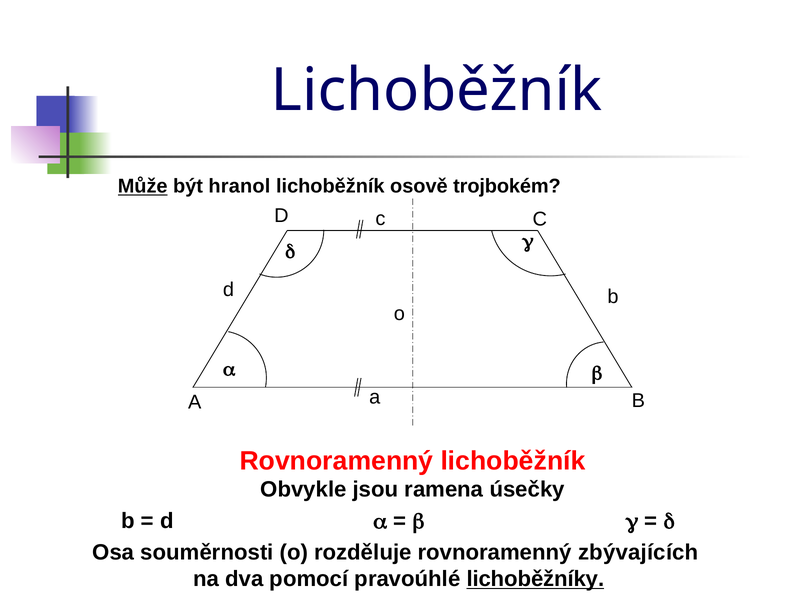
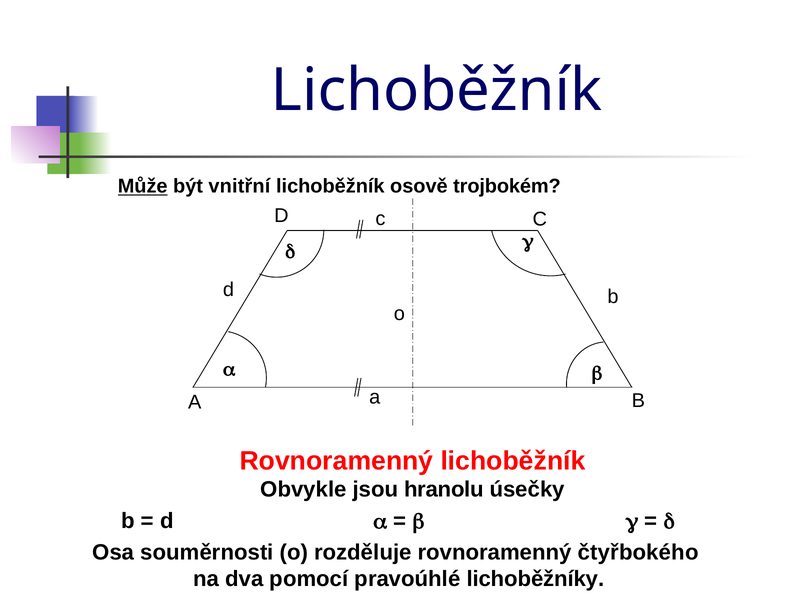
hranol: hranol -> vnitřní (239, 187)
ramena: ramena -> hranolu (444, 490)
zbývajících: zbývajících -> čtyřbokého (638, 553)
lichoběžníky underline: present -> none (536, 579)
